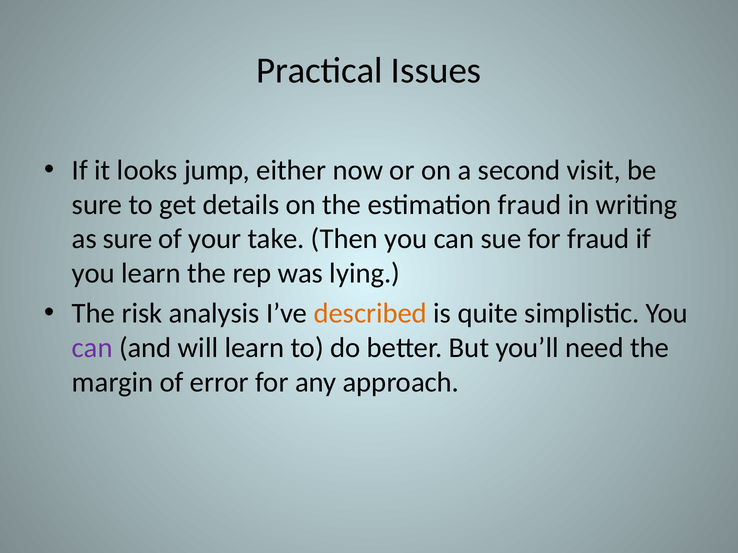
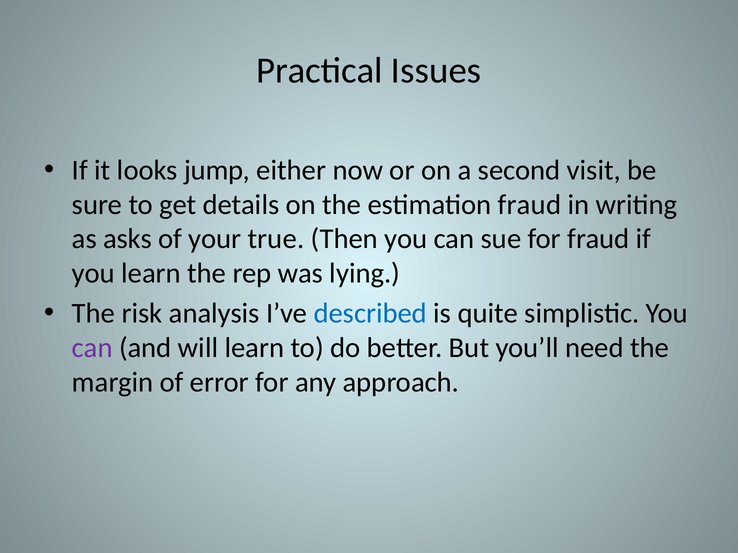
as sure: sure -> asks (128, 239)
take: take -> true (276, 239)
described colour: orange -> blue (370, 314)
